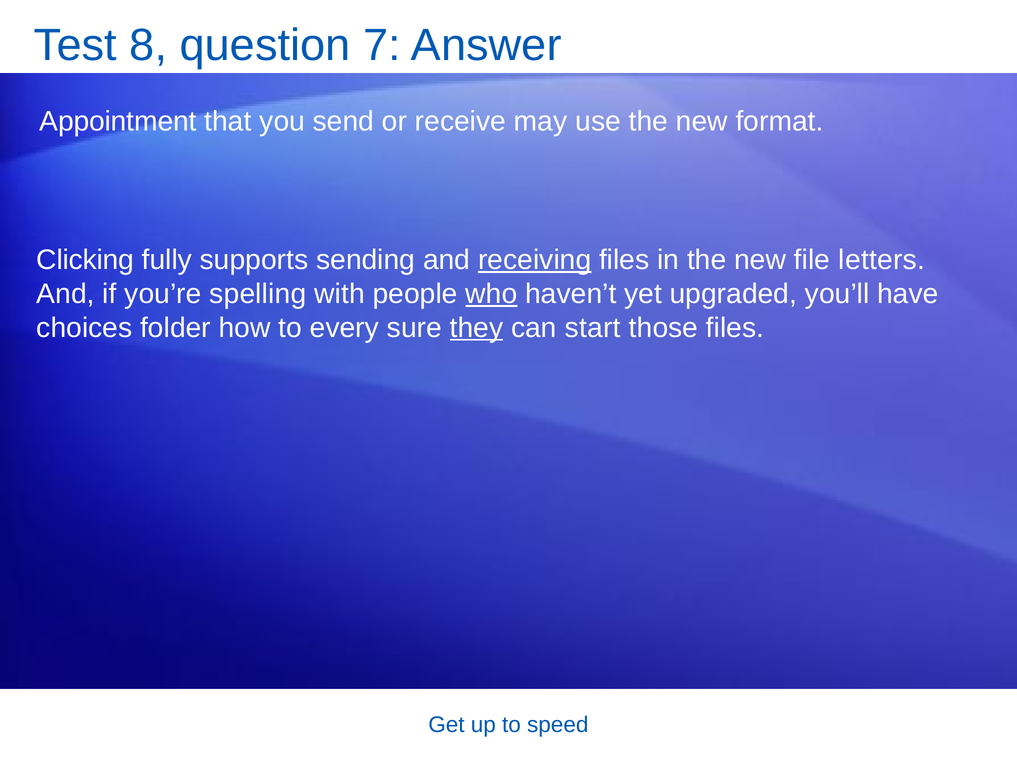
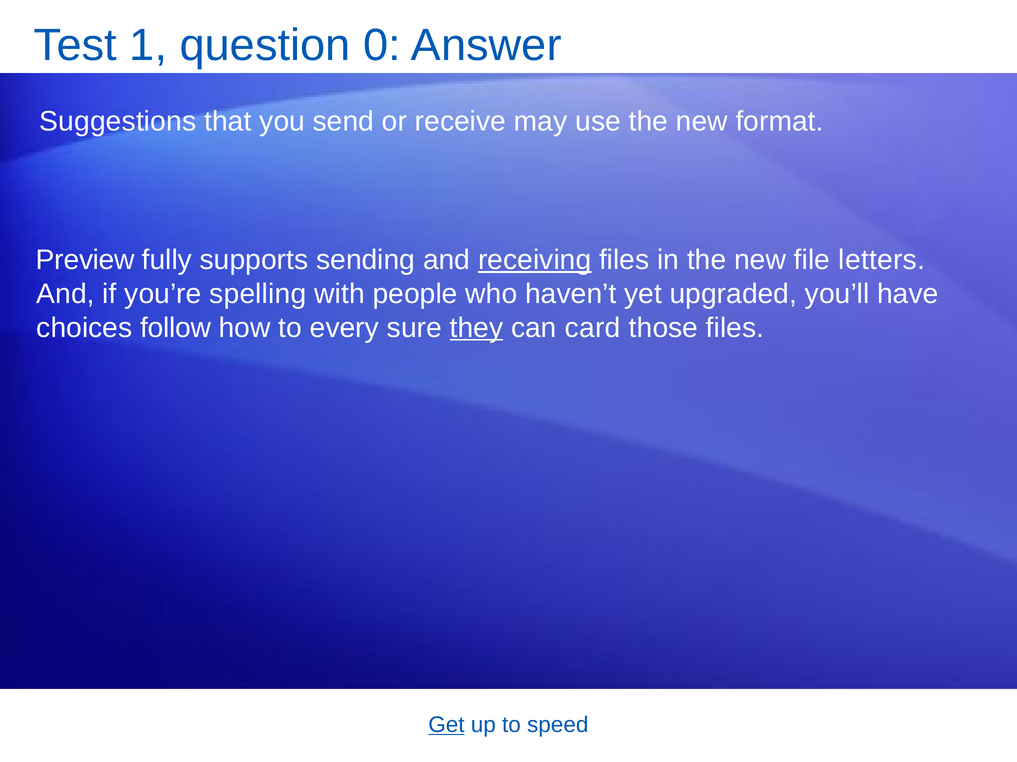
8: 8 -> 1 (148, 45)
7: 7 -> 0 (382, 45)
Appointment: Appointment -> Suggestions (118, 122)
Clicking: Clicking -> Preview (85, 260)
who underline: present -> none (491, 294)
folder: folder -> follow (176, 328)
start: start -> card (593, 328)
Get underline: none -> present (446, 726)
